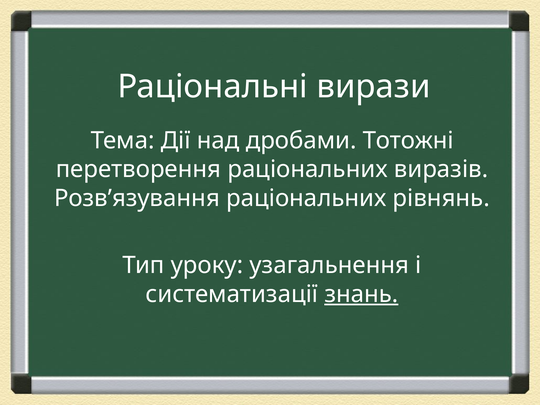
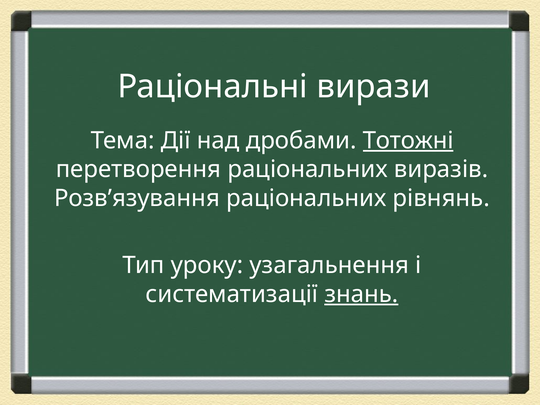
Тотожні underline: none -> present (408, 140)
